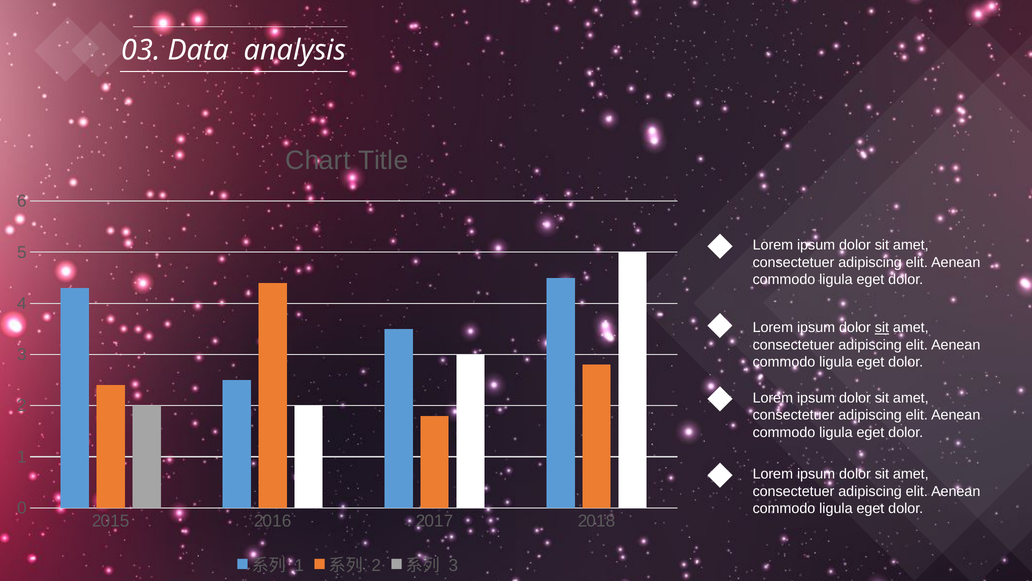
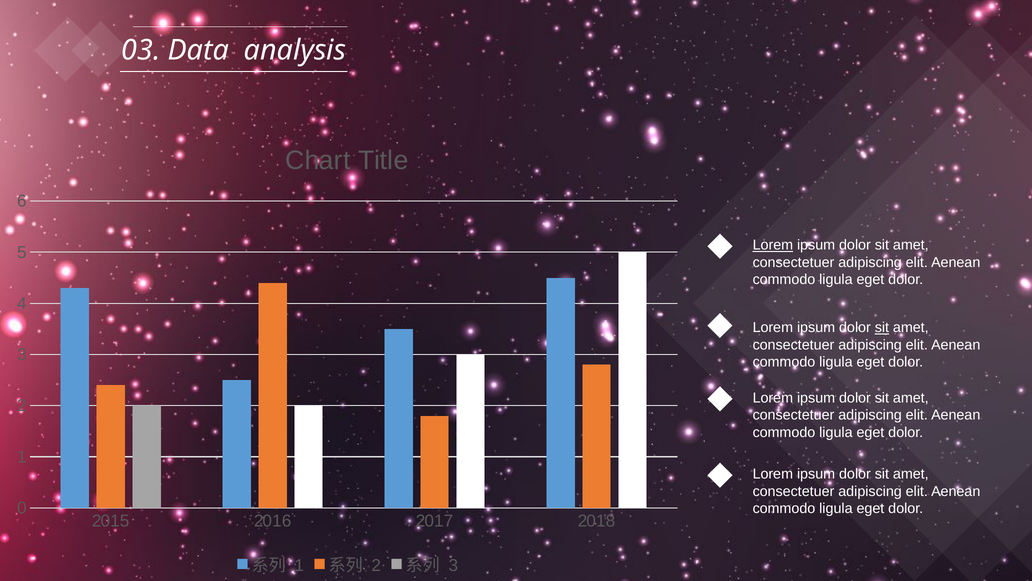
Lorem underline: none -> present (773, 245)
